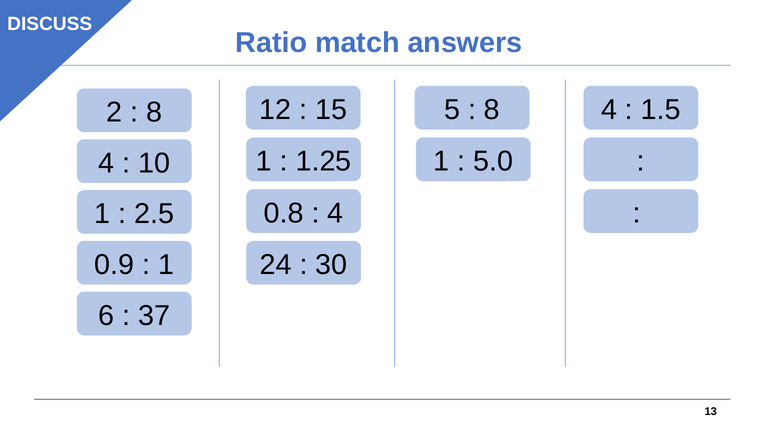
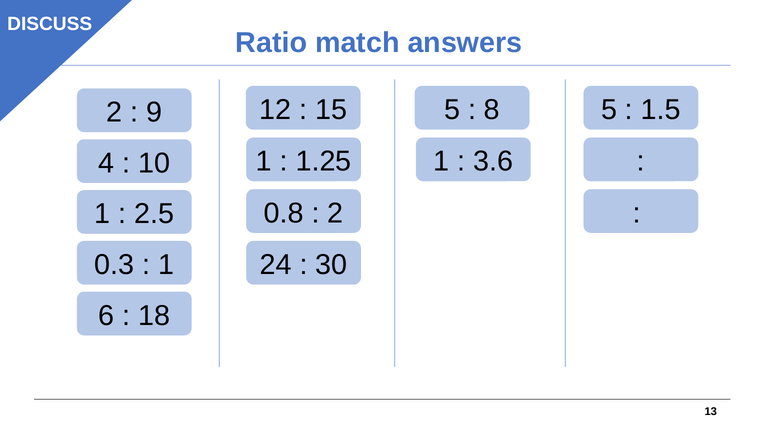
4: 4 -> 5 (609, 110)
8: 8 -> 9 (154, 112)
5.0: 5.0 -> 3.6 (493, 161)
4: 4 -> 2 (335, 213)
0.9: 0.9 -> 0.3 (114, 265)
37: 37 -> 18 (154, 315)
